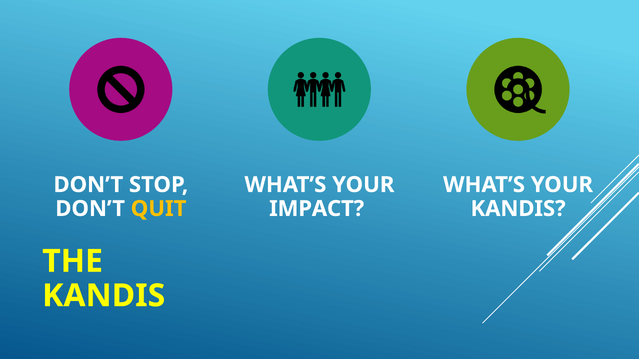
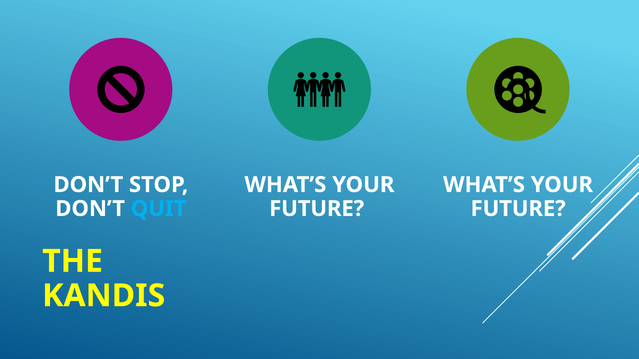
QUIT colour: yellow -> light blue (159, 209)
IMPACT: IMPACT -> FUTURE (317, 209)
KANDIS: KANDIS -> FUTURE (518, 209)
